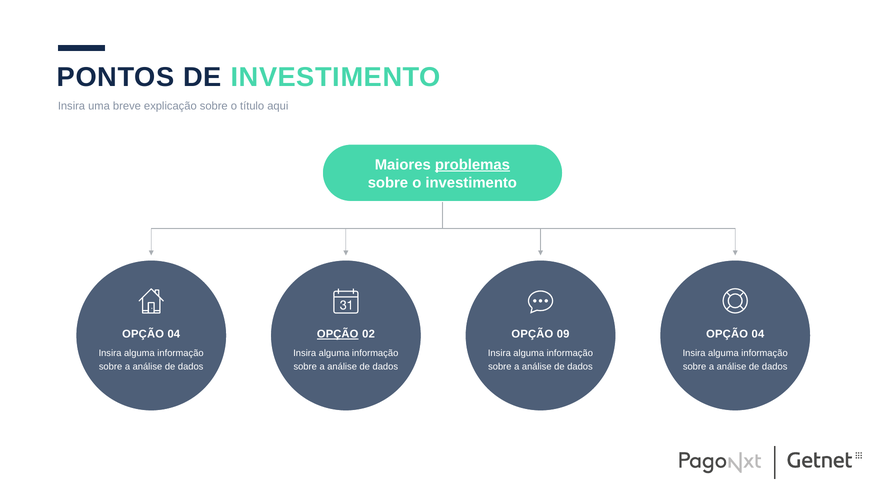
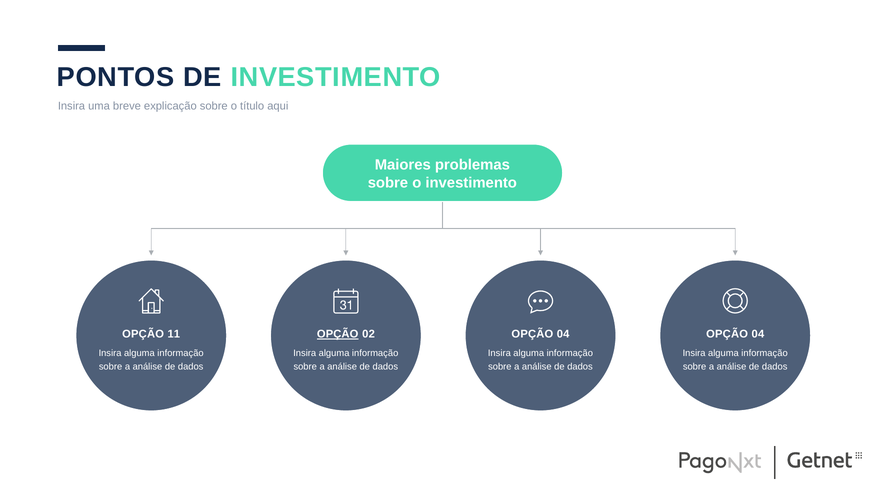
problemas underline: present -> none (472, 165)
04: 04 -> 11 (174, 334)
09: 09 -> 04 (563, 334)
